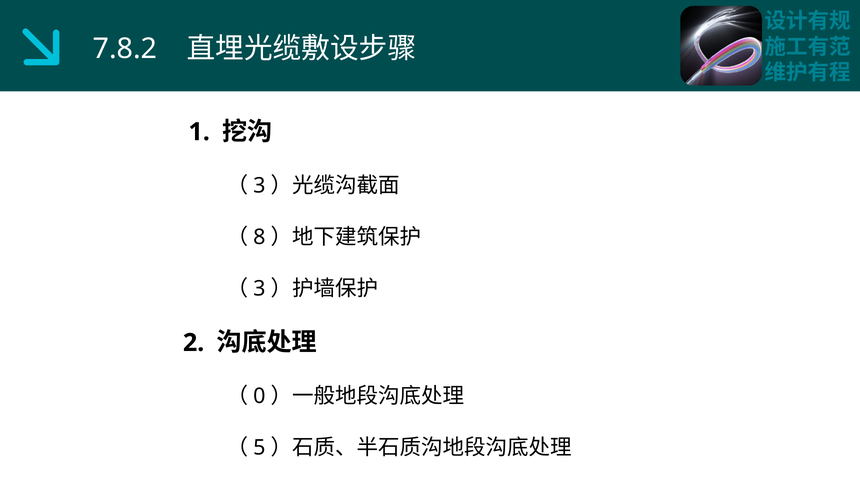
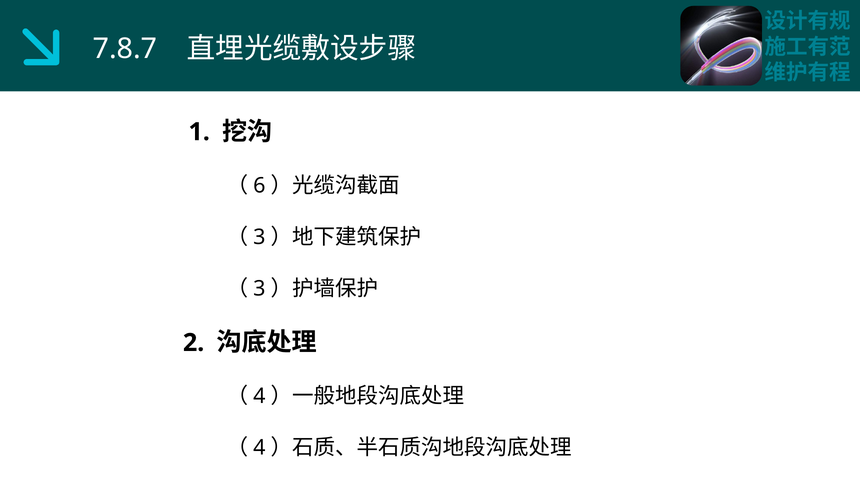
7.8.2: 7.8.2 -> 7.8.7 (125, 49)
3: 3 -> 6 (259, 185)
8: 8 -> 3 (259, 237)
0: 0 -> 4 (259, 396)
5: 5 -> 4 (259, 448)
